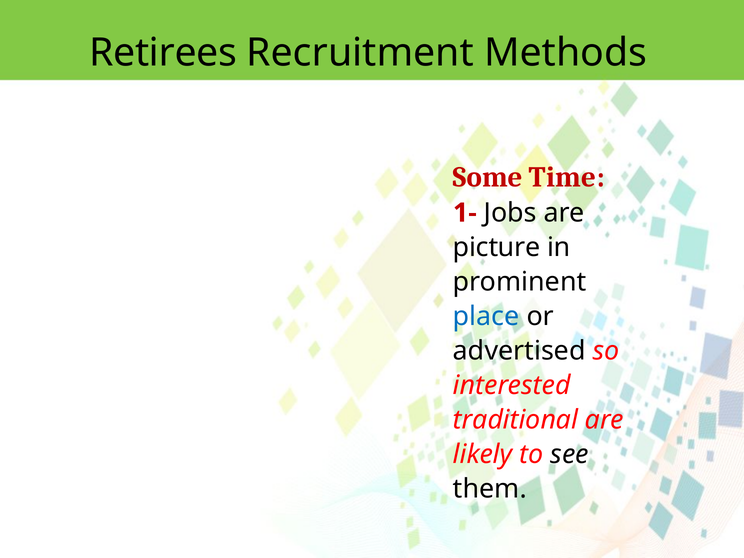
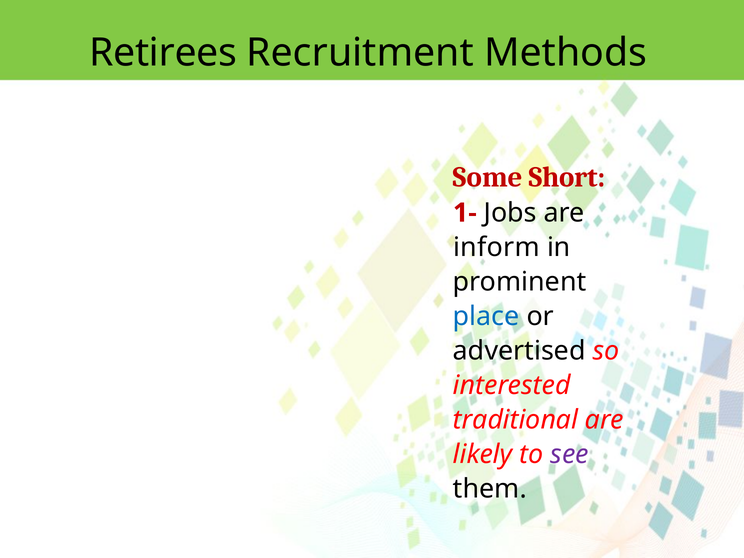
Time: Time -> Short (567, 177)
picture: picture -> inform (496, 247)
see colour: black -> purple (570, 454)
